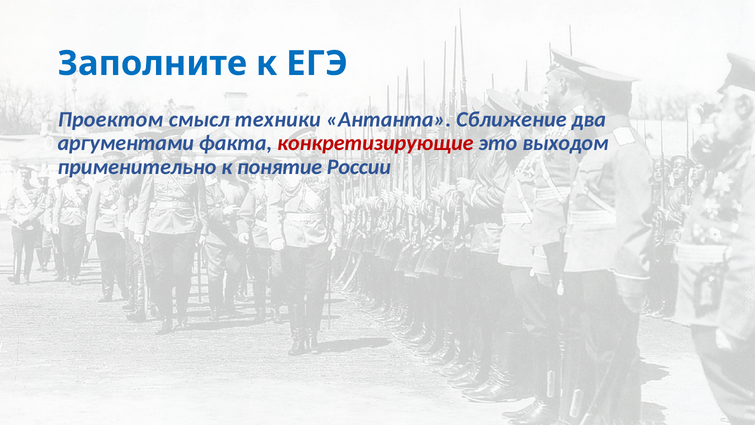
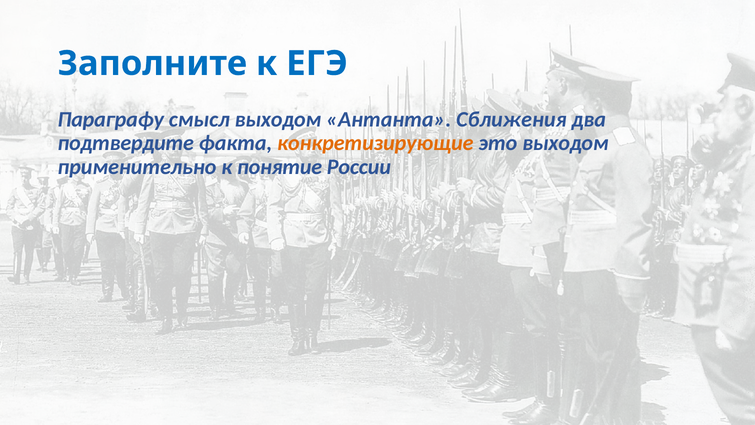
Проектом: Проектом -> Параграфу (111, 119)
смысл техники: техники -> выходом (278, 119)
Сближение: Сближение -> Сближения (511, 119)
аргументами: аргументами -> подтвердите (126, 143)
конкретизирующие colour: red -> orange (375, 143)
